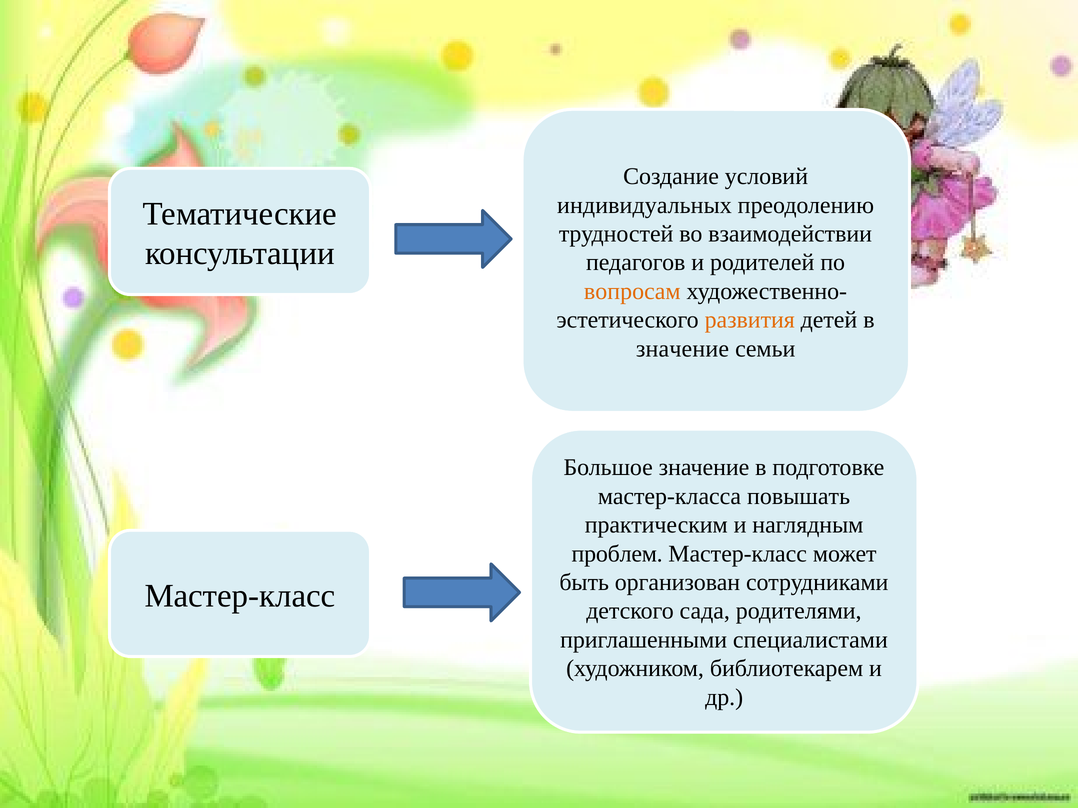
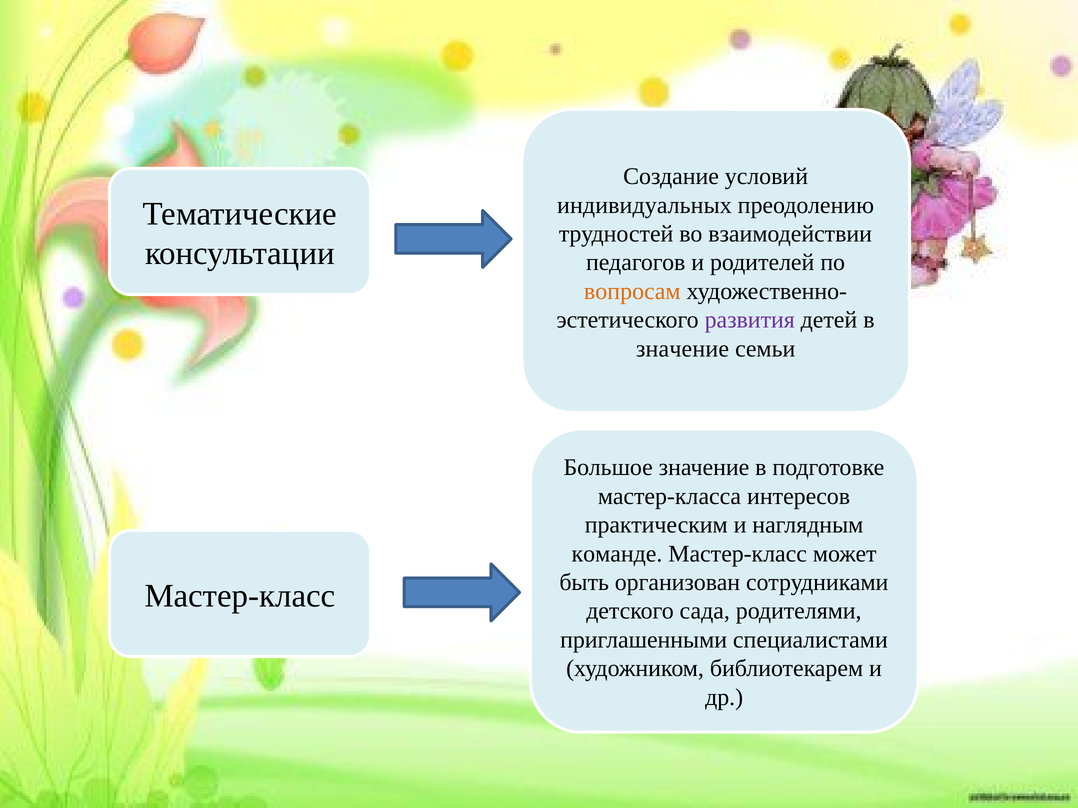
развития colour: orange -> purple (750, 320)
повышать: повышать -> интересов (799, 497)
проблем: проблем -> команде (617, 554)
